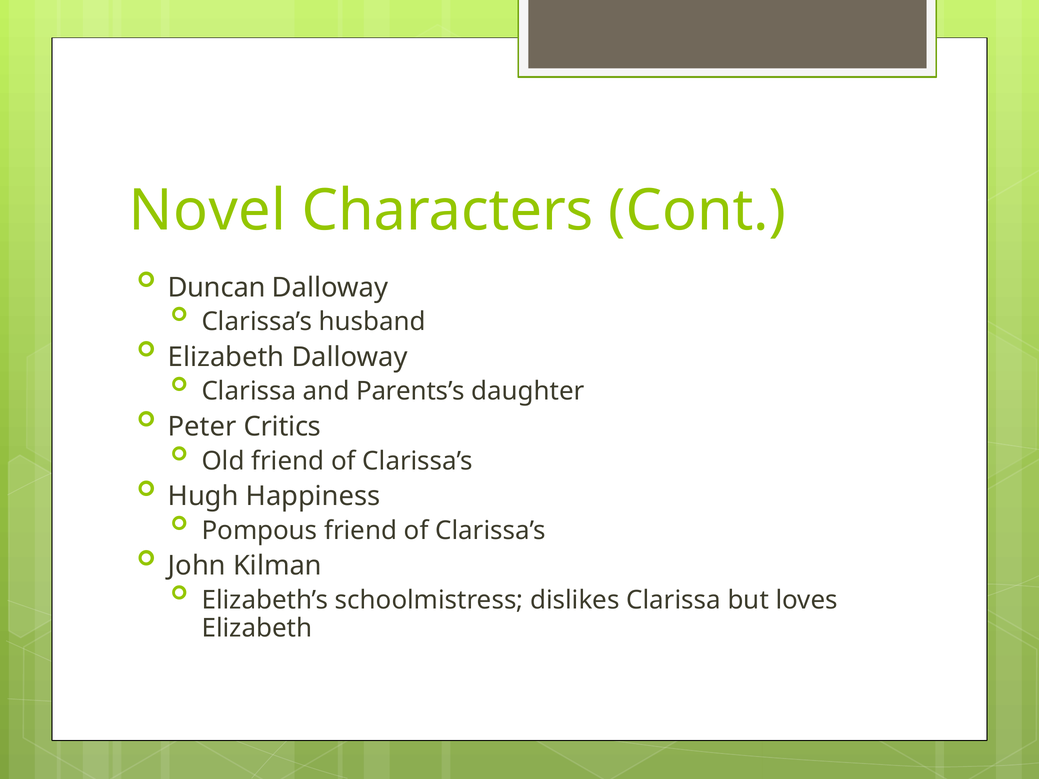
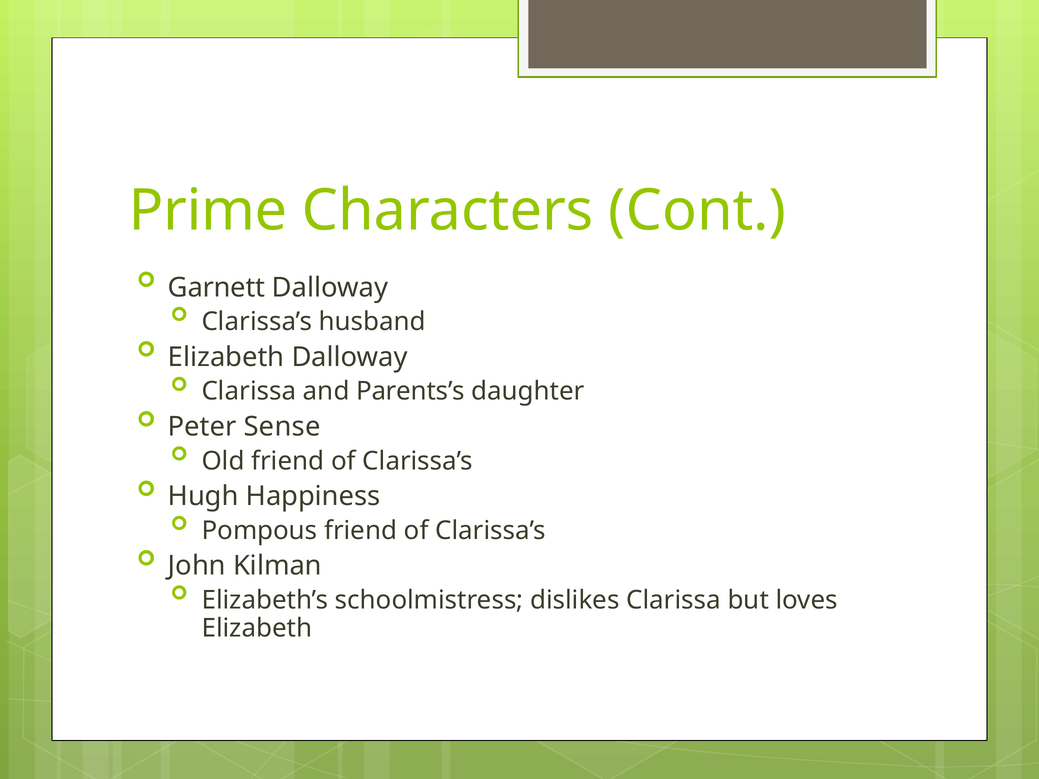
Novel: Novel -> Prime (208, 211)
Duncan: Duncan -> Garnett (217, 288)
Critics: Critics -> Sense (282, 427)
